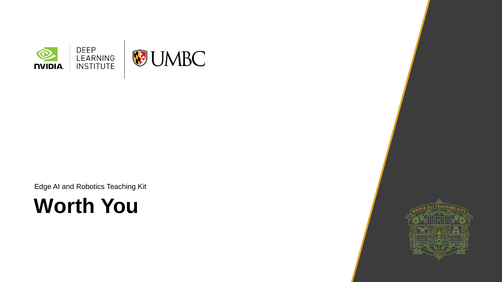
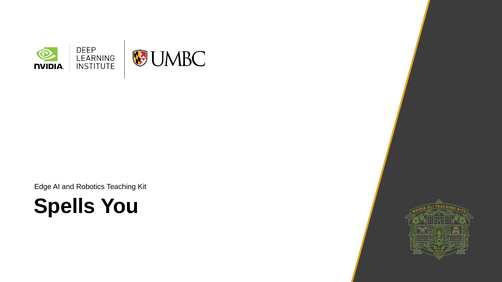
Worth: Worth -> Spells (64, 207)
